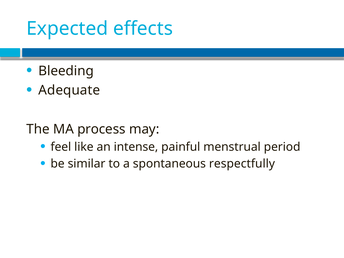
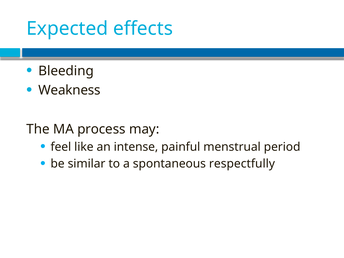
Adequate: Adequate -> Weakness (69, 90)
